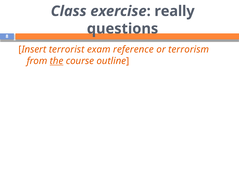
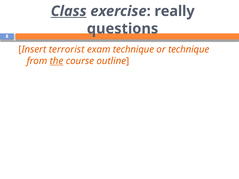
Class underline: none -> present (69, 11)
exam reference: reference -> technique (134, 49)
or terrorism: terrorism -> technique (189, 49)
